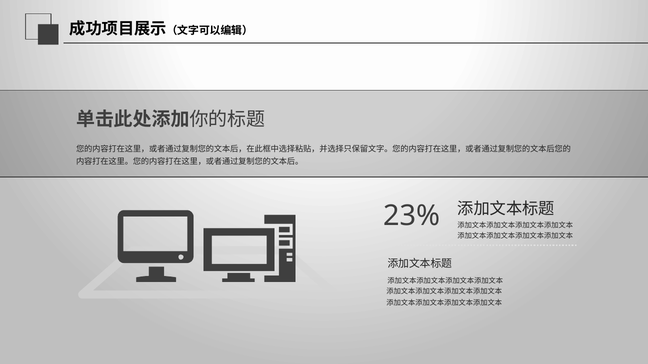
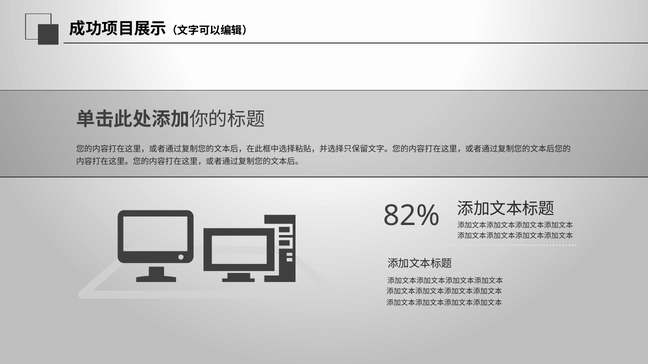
23%: 23% -> 82% (412, 216)
